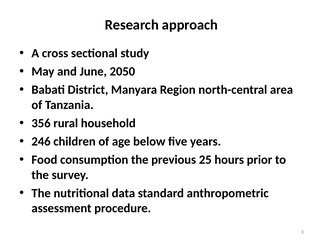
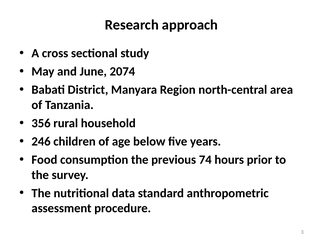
2050: 2050 -> 2074 (122, 71)
25: 25 -> 74 (205, 159)
